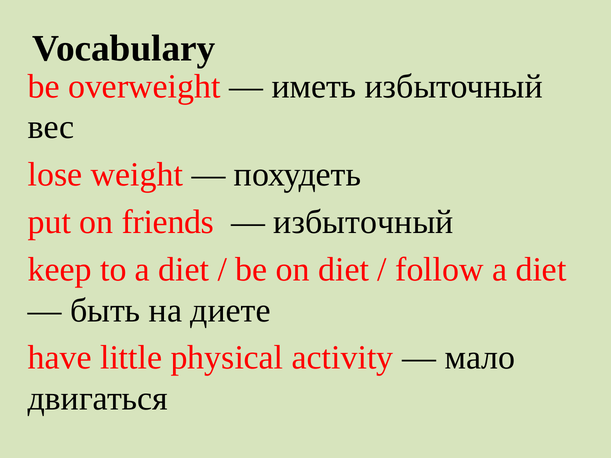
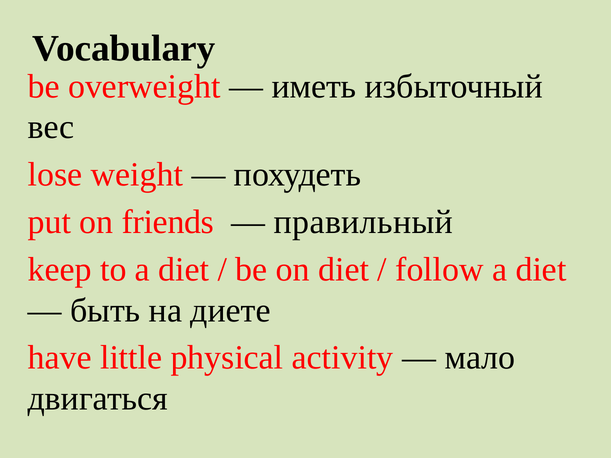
избыточный: избыточный -> правильный (363, 222)
